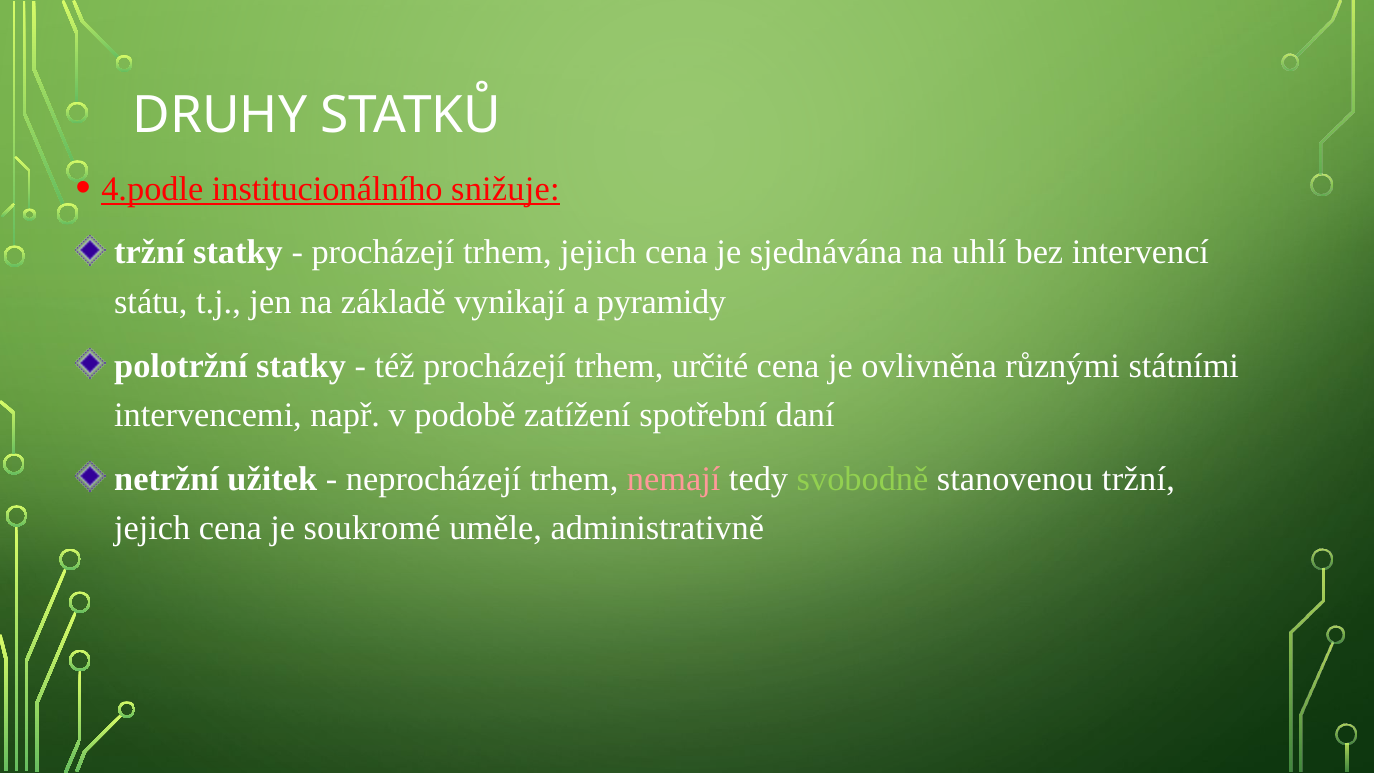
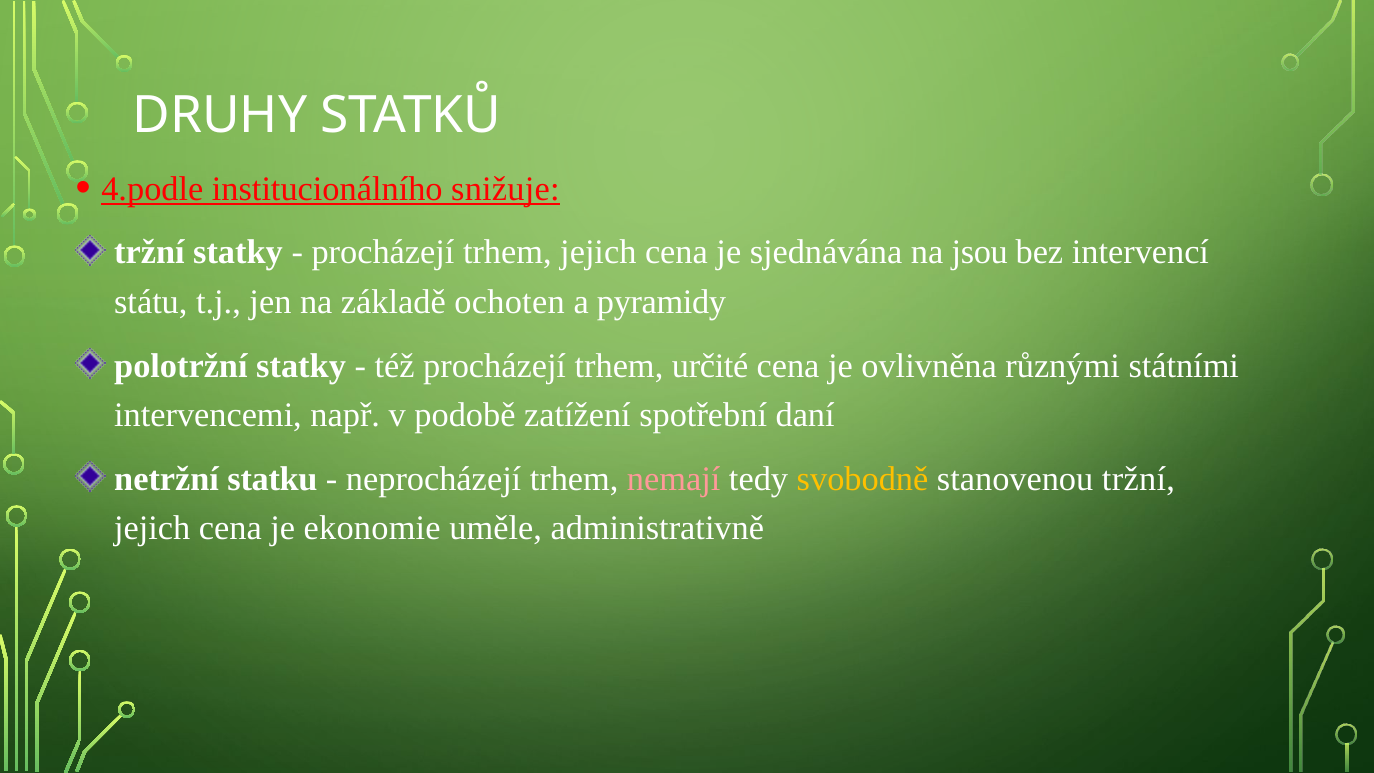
uhlí: uhlí -> jsou (980, 252)
vynikají: vynikají -> ochoten (510, 302)
užitek: užitek -> statku (273, 479)
svobodně colour: light green -> yellow (863, 479)
soukromé: soukromé -> ekonomie (372, 528)
